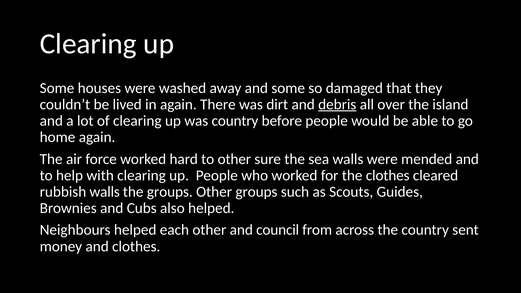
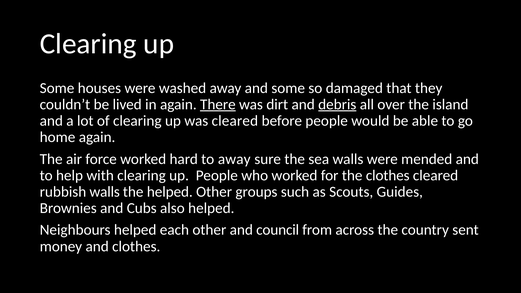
There underline: none -> present (218, 104)
was country: country -> cleared (235, 121)
to other: other -> away (234, 159)
the groups: groups -> helped (170, 192)
